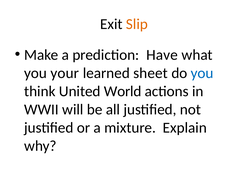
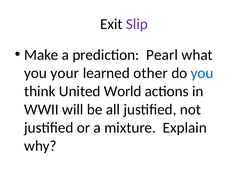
Slip colour: orange -> purple (137, 24)
Have: Have -> Pearl (162, 55)
sheet: sheet -> other (151, 73)
